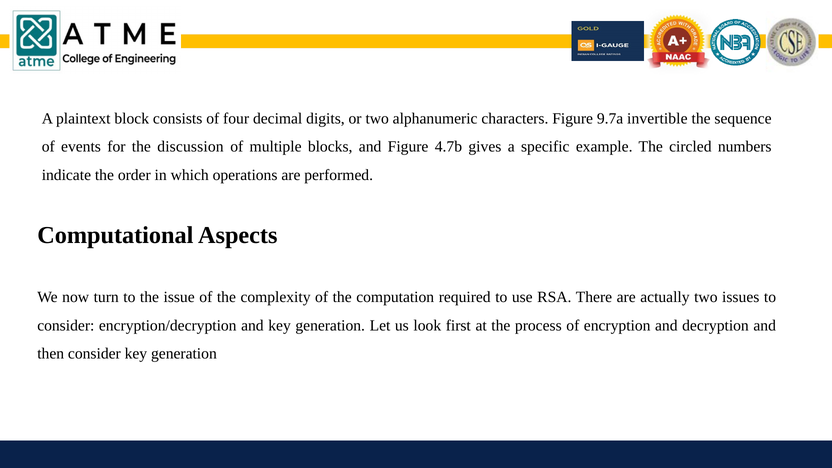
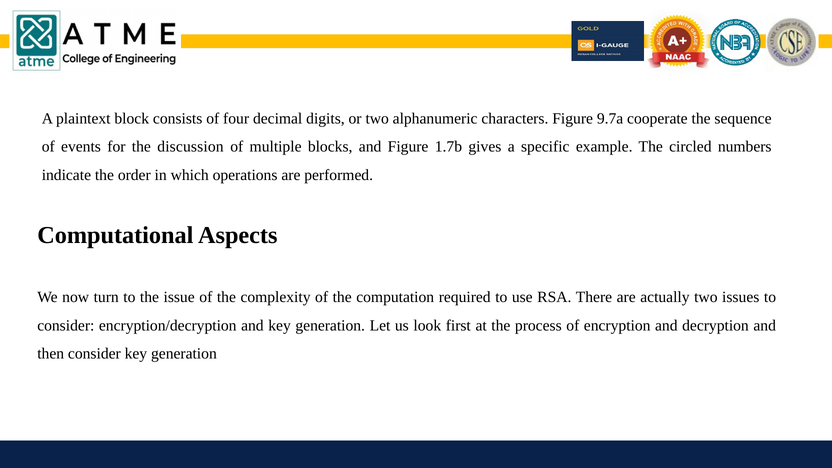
invertible: invertible -> cooperate (657, 119)
4.7b: 4.7b -> 1.7b (448, 147)
